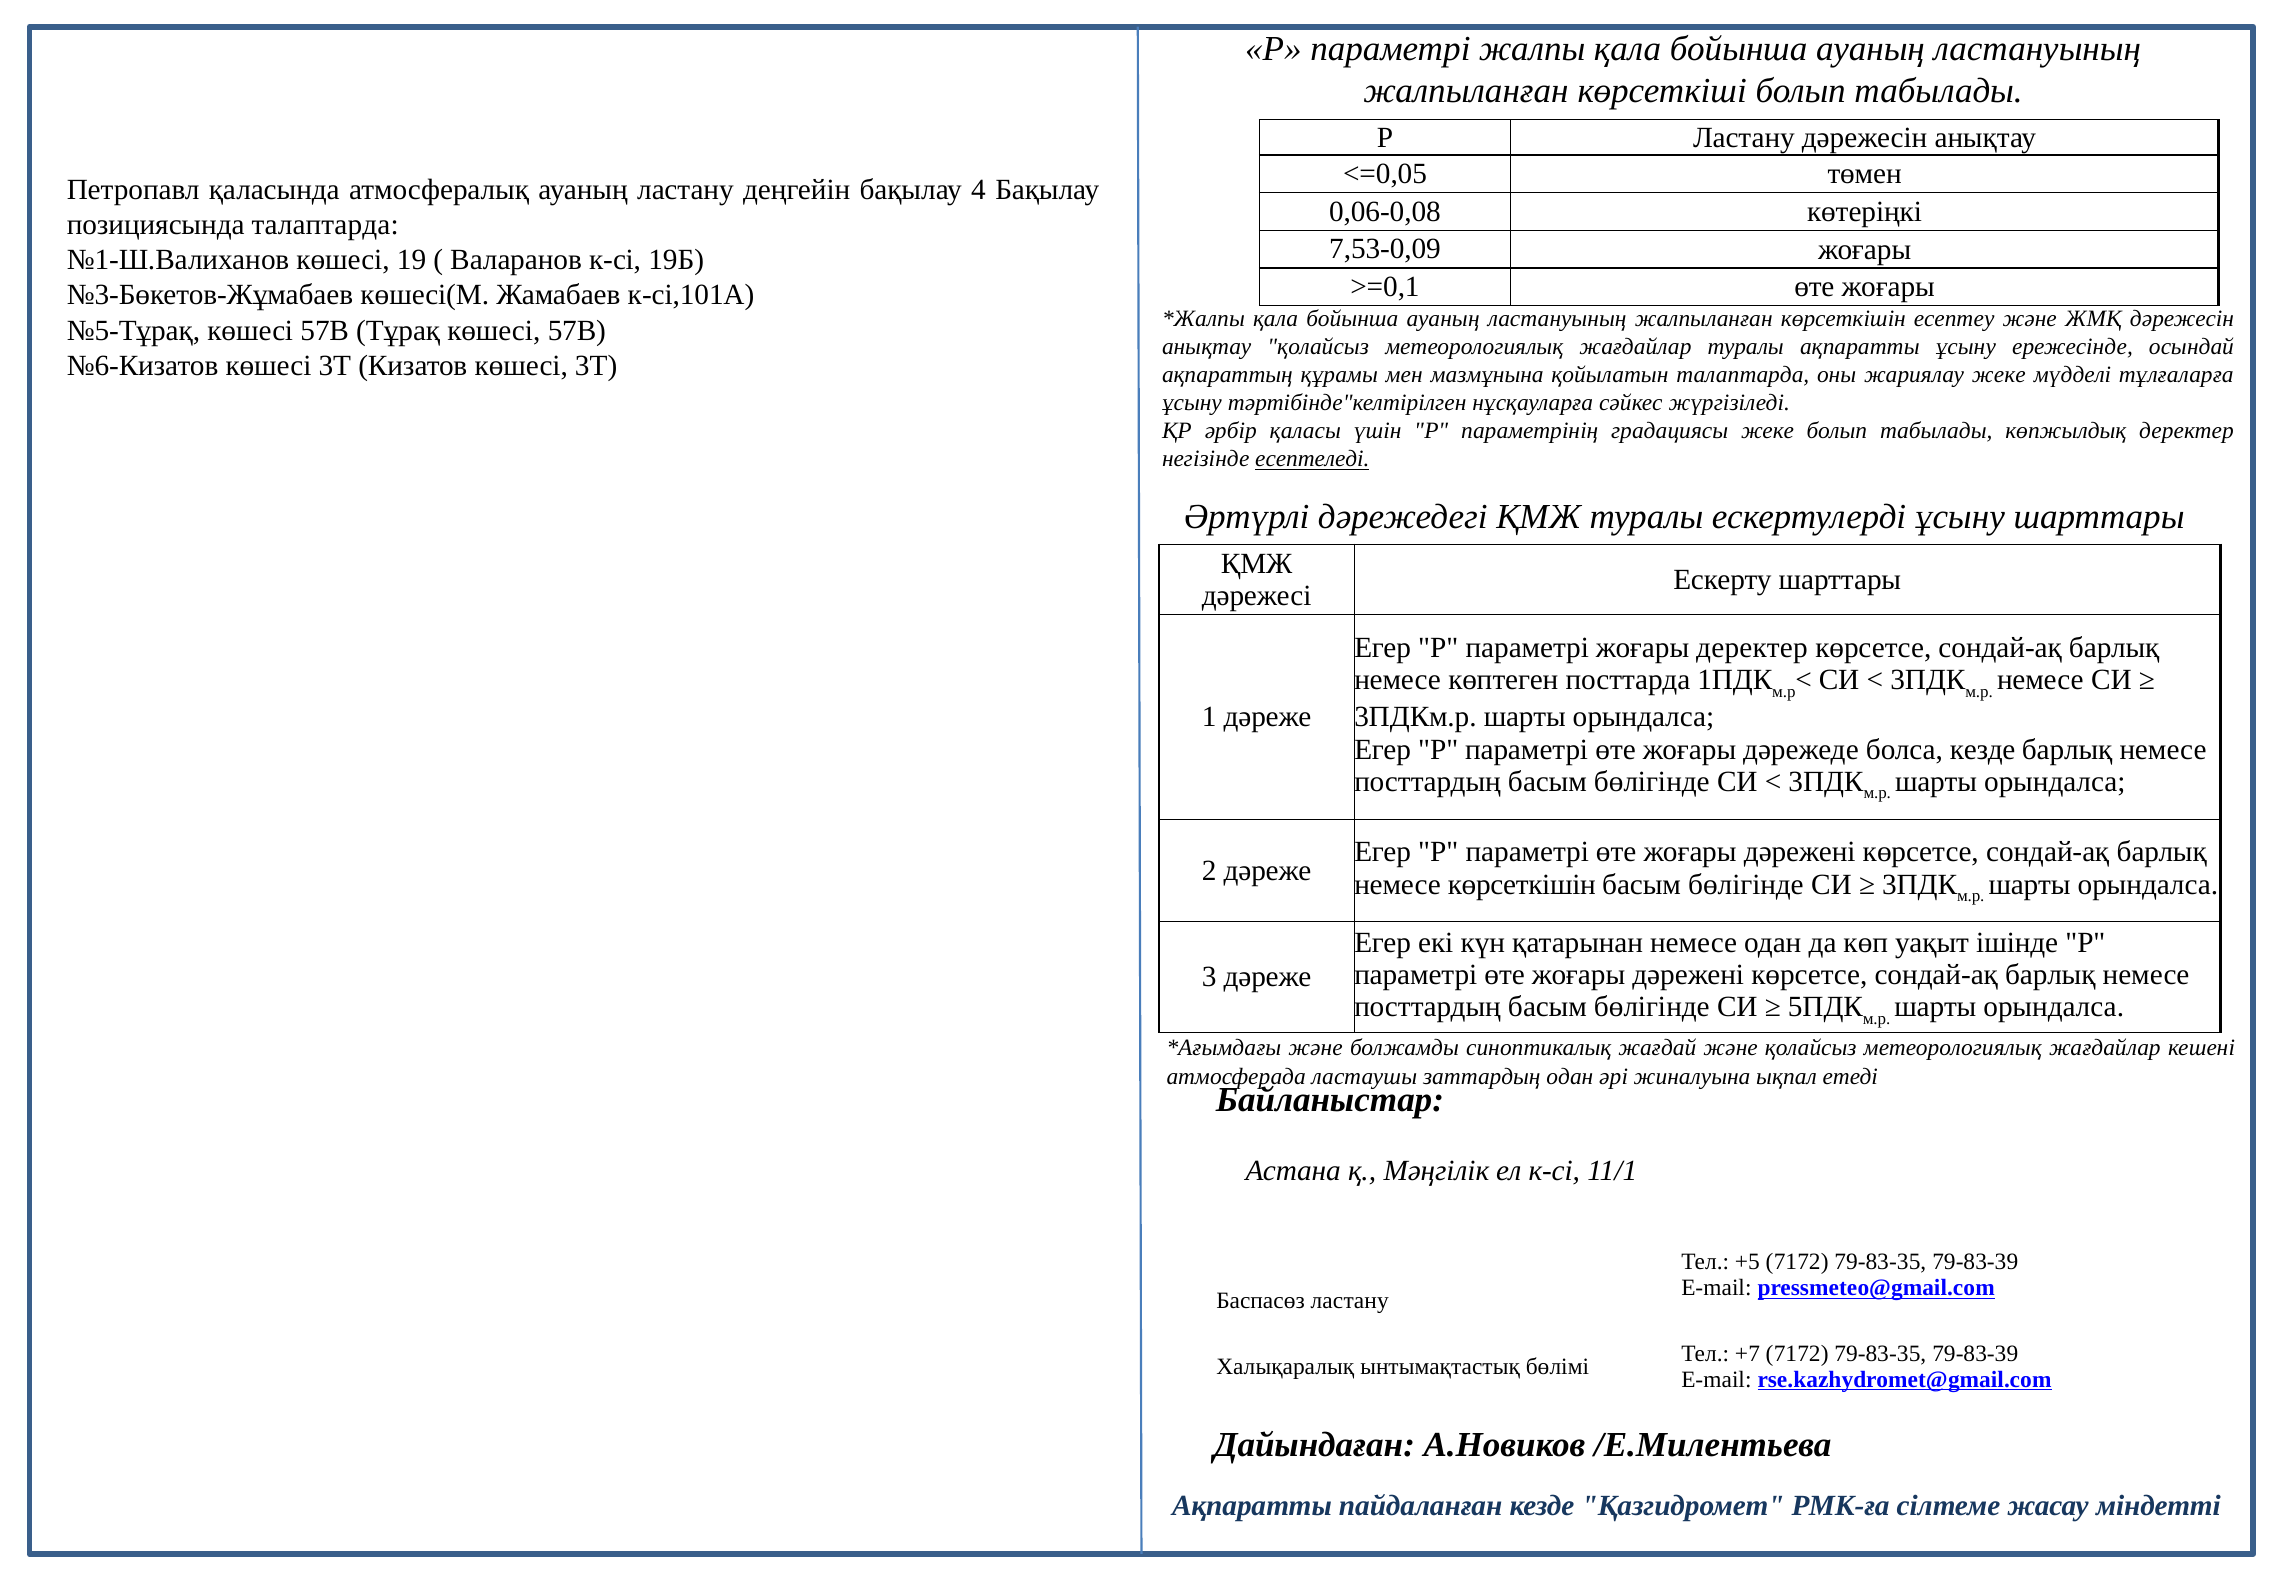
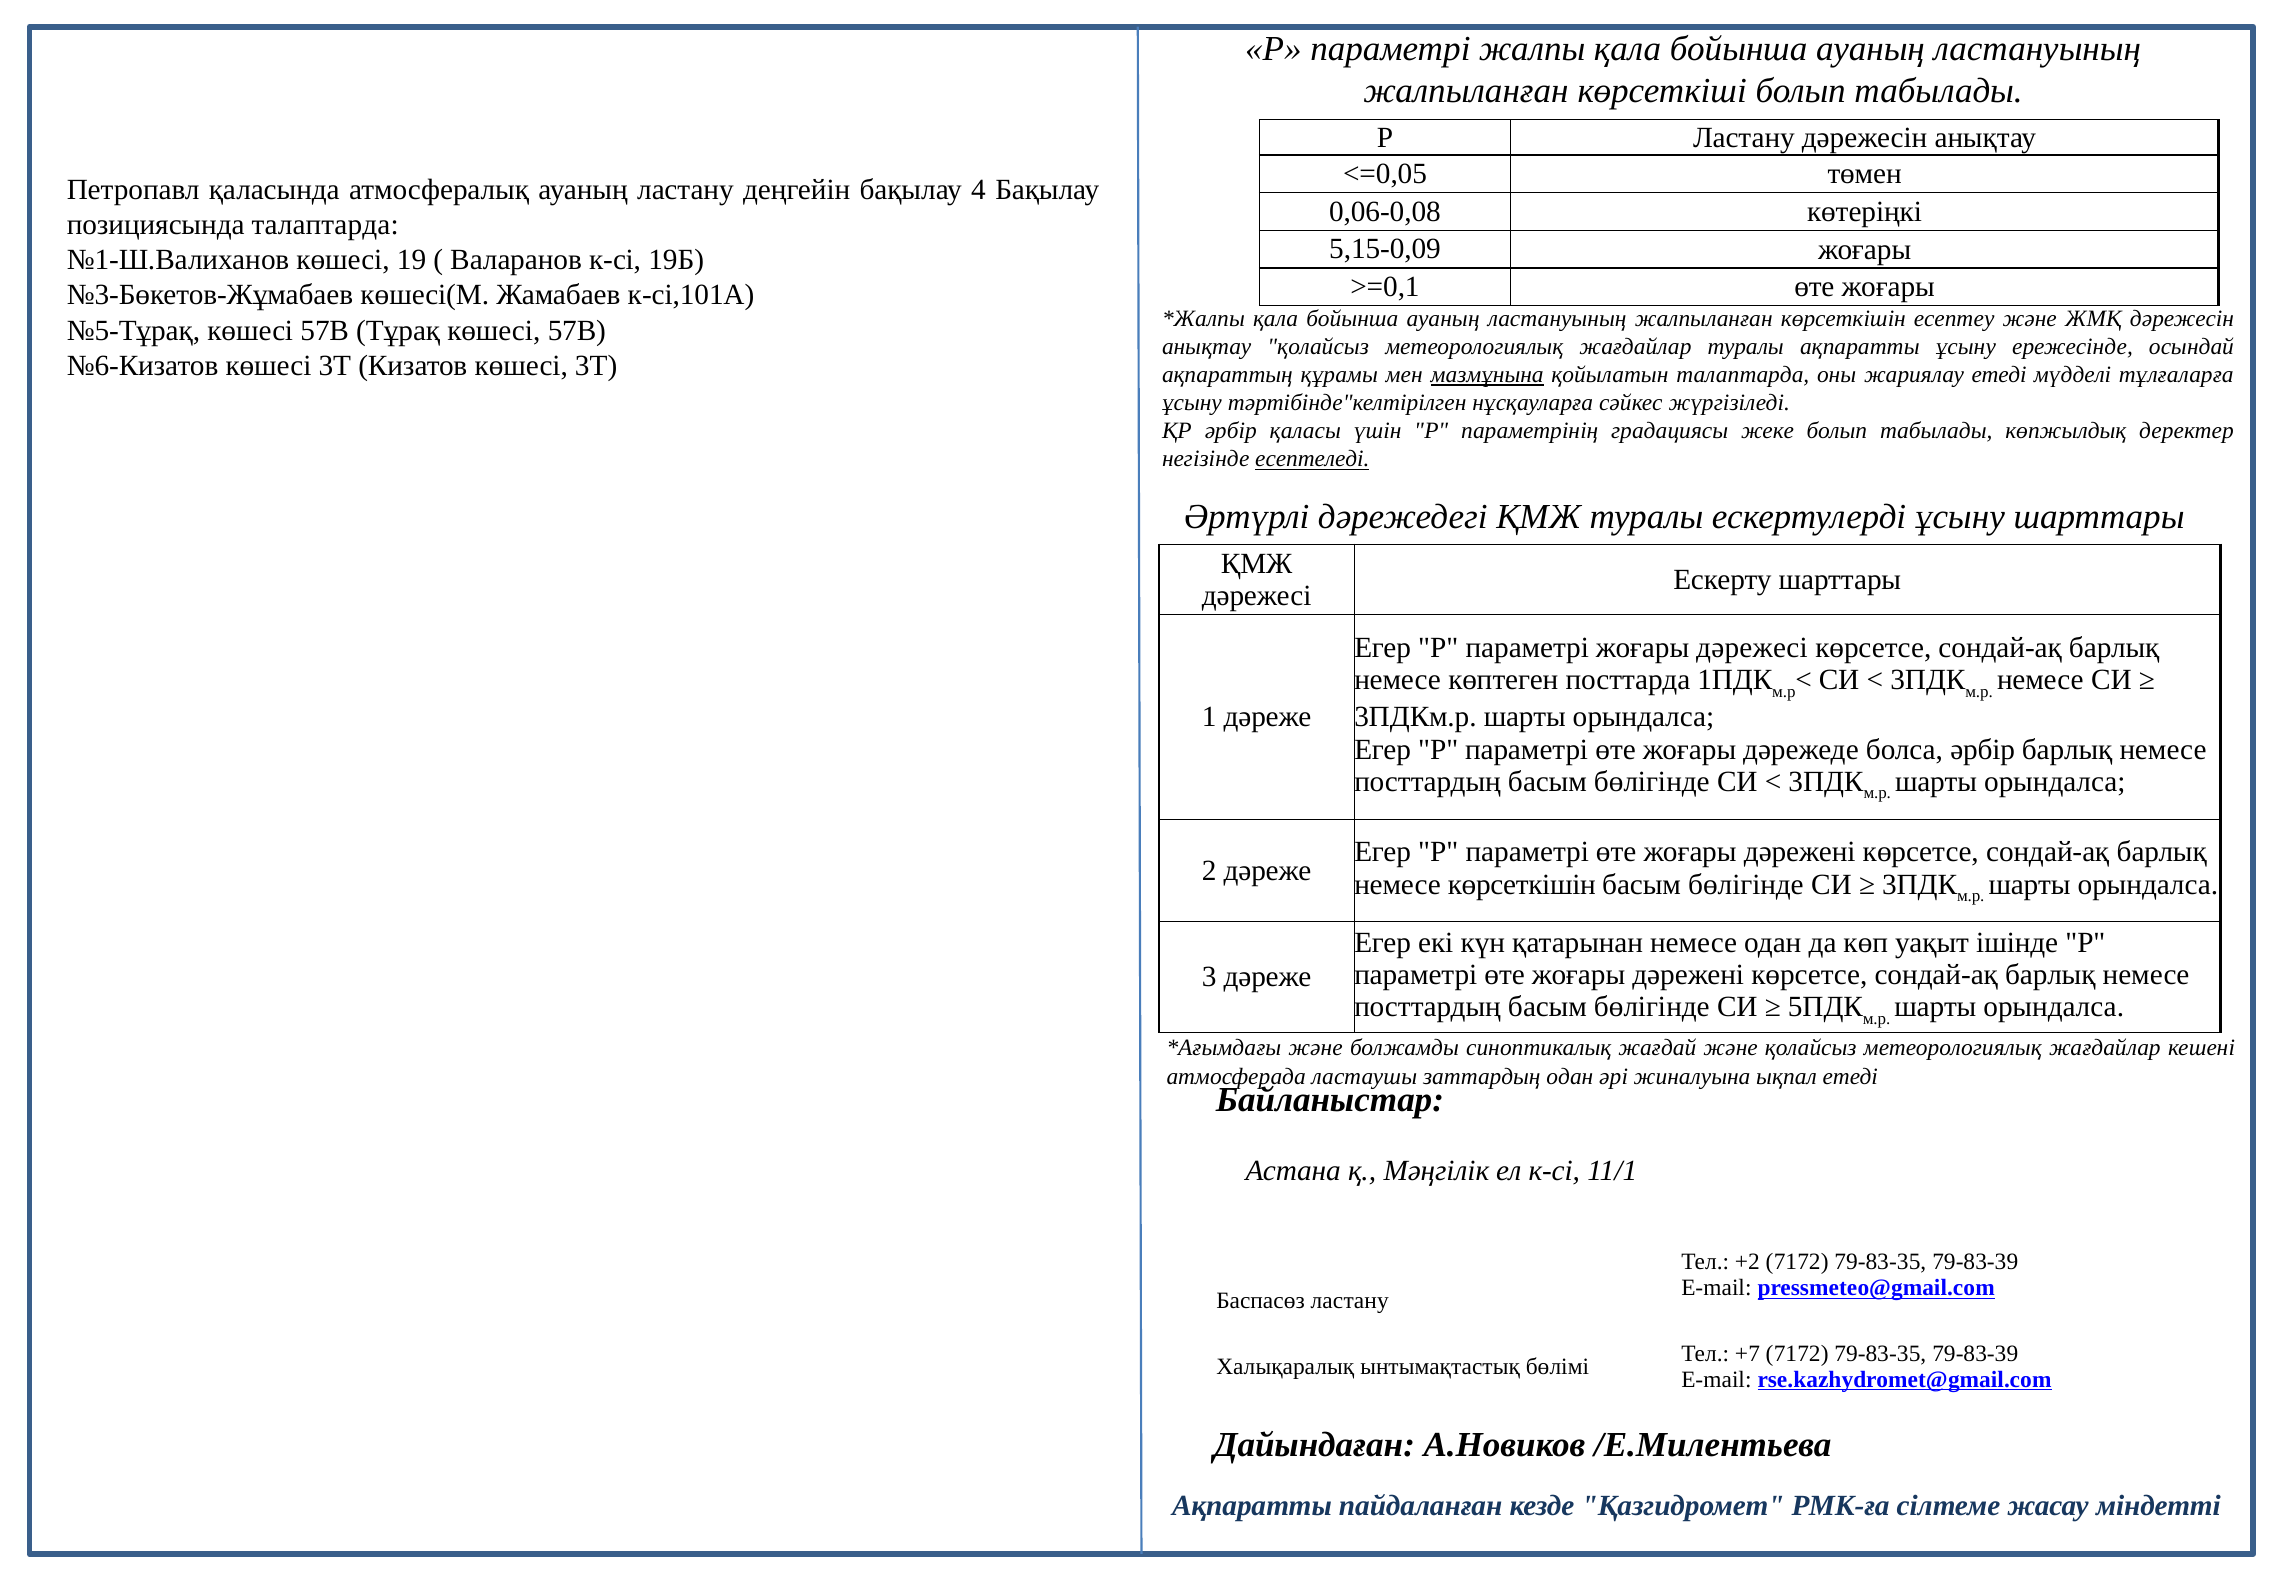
7,53-0,09: 7,53-0,09 -> 5,15-0,09 (1385, 249)
мазмұнына underline: none -> present (1487, 375)
жариялау жеке: жеке -> етеді (1999, 375)
жоғары деректер: деректер -> дәрежесі (1752, 648)
болса кезде: кезде -> әрбір (1983, 749)
+5: +5 -> +2 (1747, 1262)
